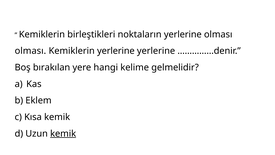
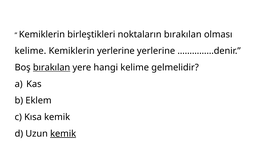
noktaların yerlerine: yerlerine -> bırakılan (183, 34)
olması: olması -> kelime (30, 51)
bırakılan underline: none -> present (52, 67)
